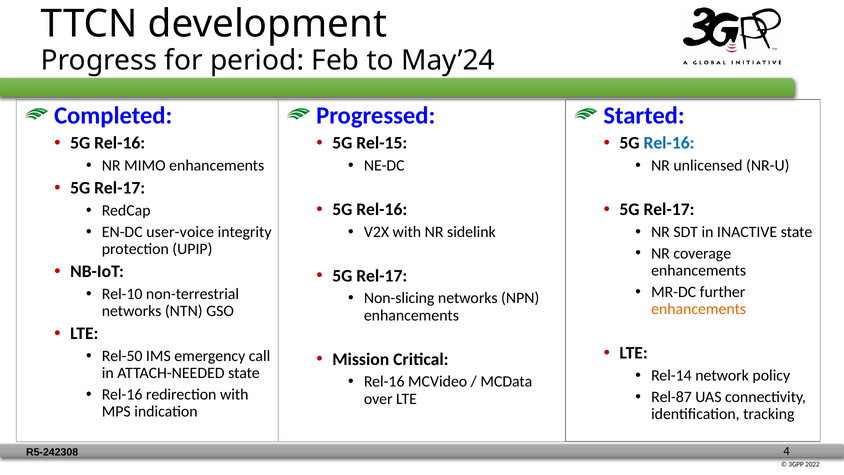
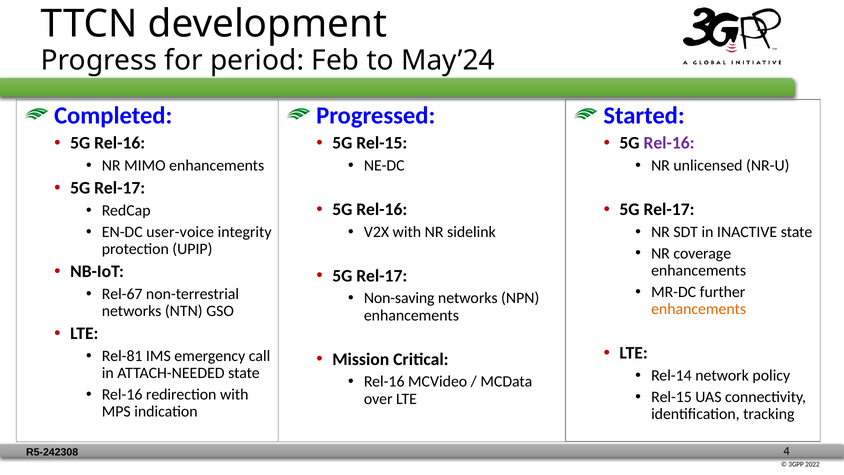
Rel-16 colour: blue -> purple (669, 143)
Rel-10: Rel-10 -> Rel-67 (122, 294)
Non-slicing: Non-slicing -> Non-saving (399, 298)
Rel-50: Rel-50 -> Rel-81 (122, 356)
Rel-87: Rel-87 -> Rel-15 (671, 397)
